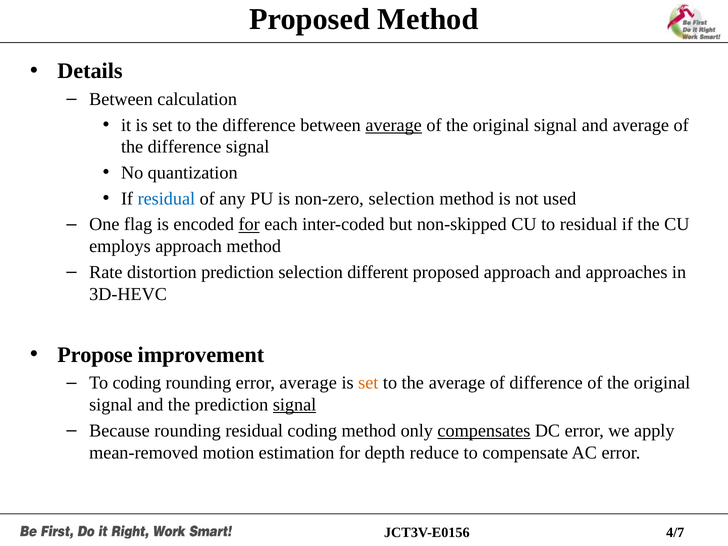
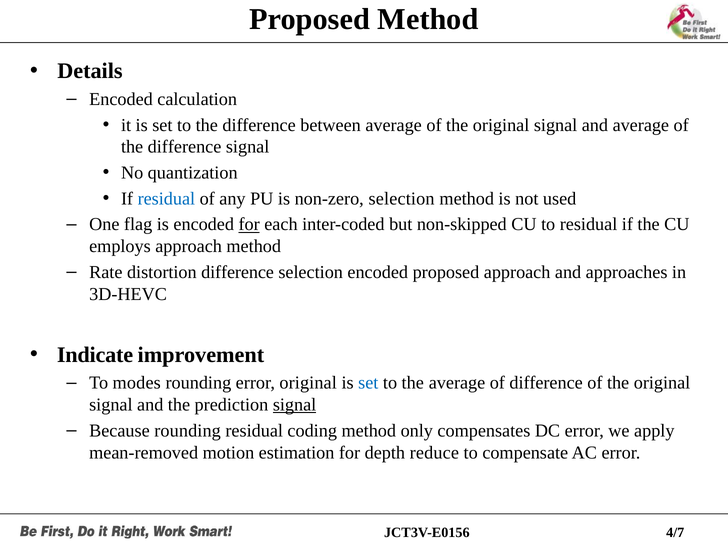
Between: Between -> Encoded (121, 99)
average underline: present -> none (394, 125)
distortion prediction: prediction -> difference (238, 272)
selection different: different -> encoded (378, 272)
Propose: Propose -> Indicate (95, 355)
To coding: coding -> modes (137, 383)
error average: average -> original (308, 383)
set colour: orange -> blue (368, 383)
compensates underline: present -> none (484, 431)
